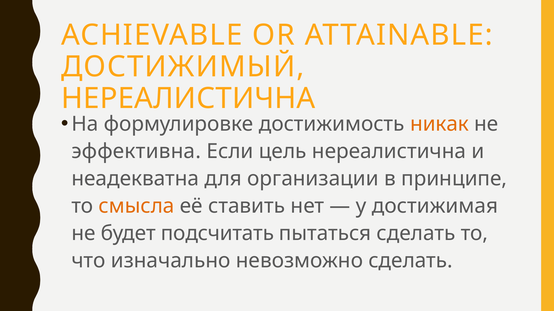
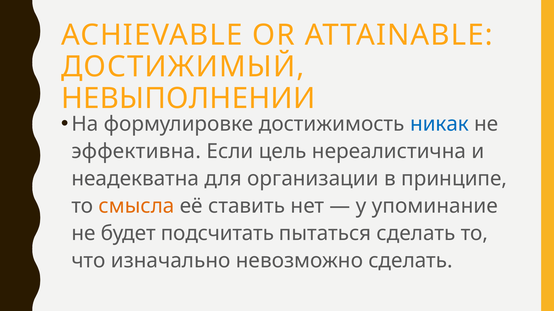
НЕРЕАЛИСТИЧНА: НЕРЕАЛИСТИЧНА -> НЕВЫПОЛНЕНИИ (188, 99)
никак colour: orange -> blue (439, 124)
достижимая: достижимая -> упоминание (435, 206)
